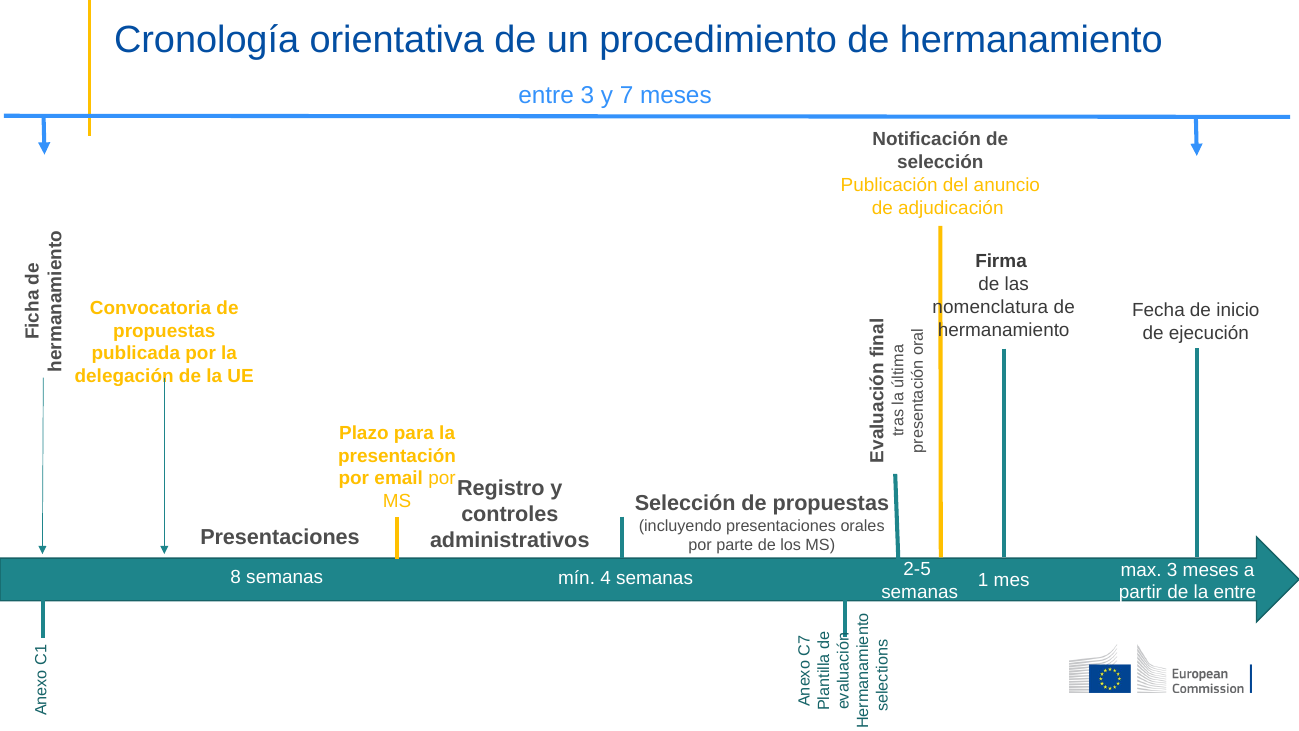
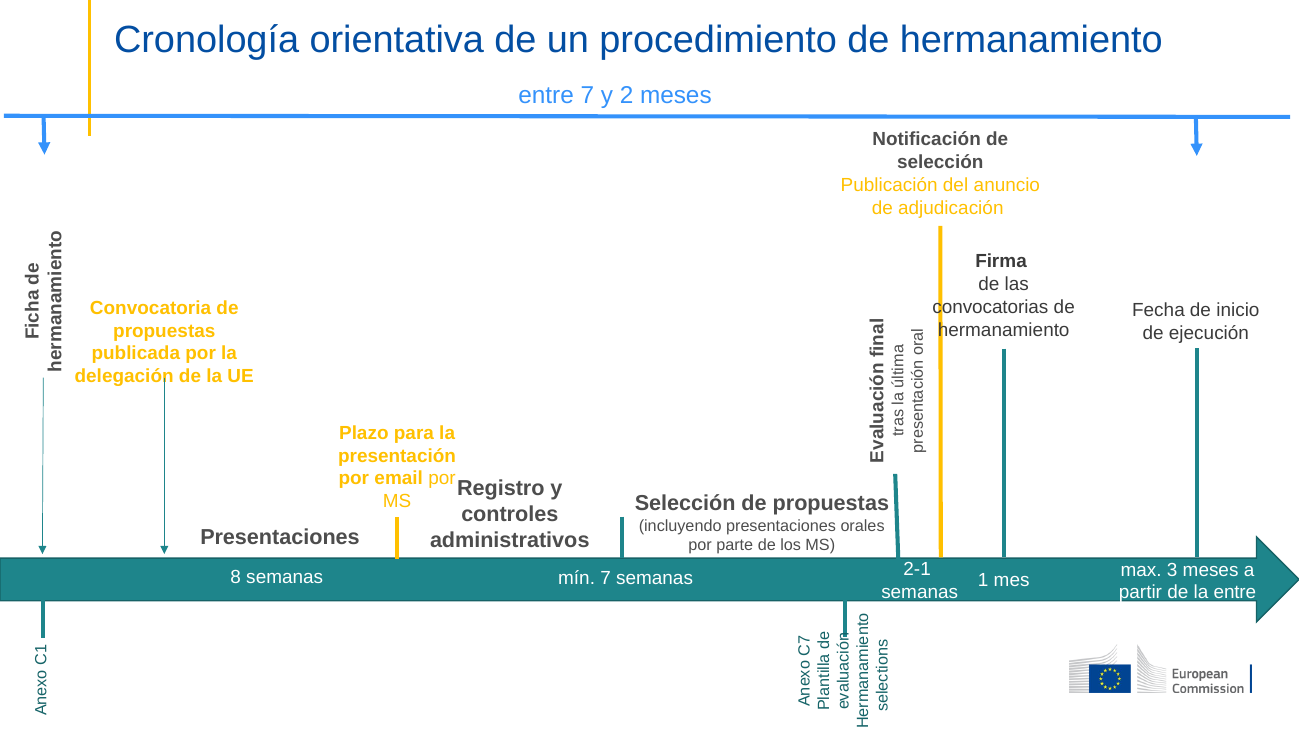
entre 3: 3 -> 7 (587, 96)
y 7: 7 -> 2 (627, 96)
nomenclatura: nomenclatura -> convocatorias (990, 307)
2-5: 2-5 -> 2-1 (917, 569)
mín 4: 4 -> 7 (606, 578)
